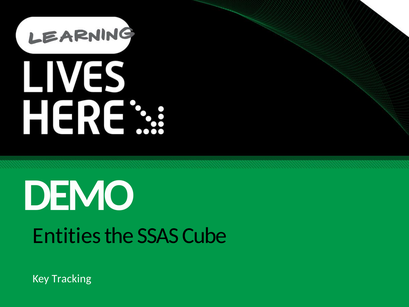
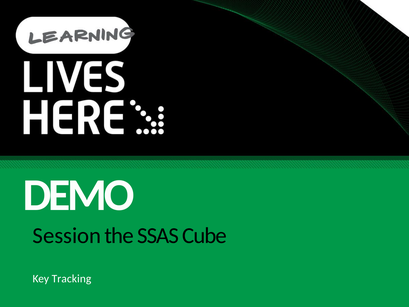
Entities: Entities -> Session (67, 235)
